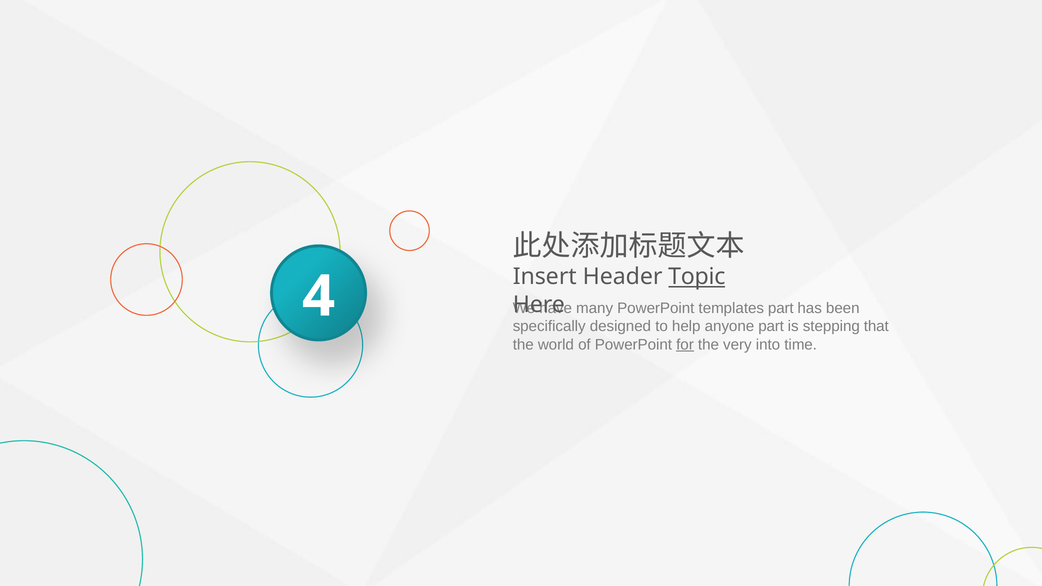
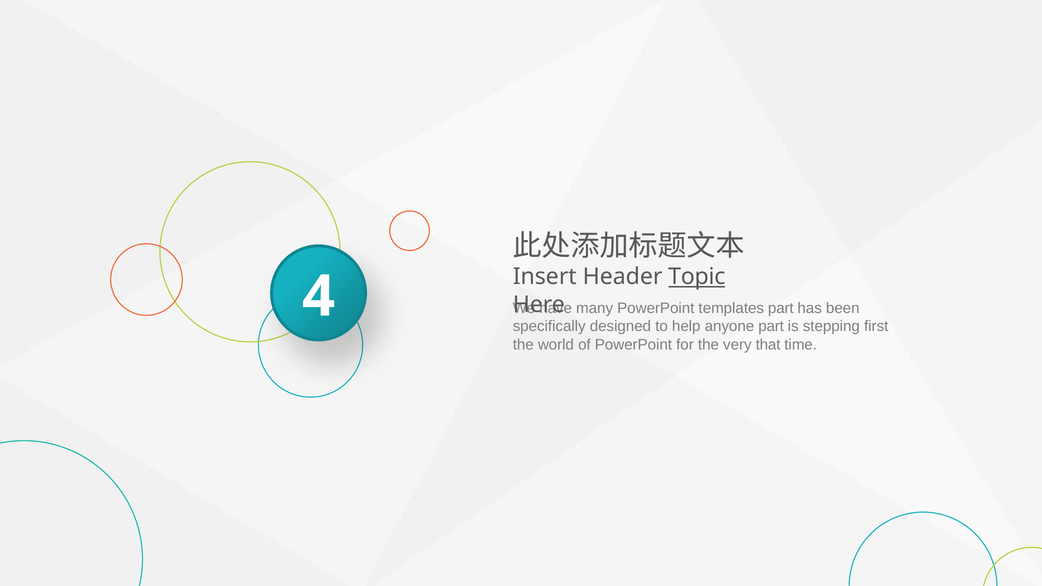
that: that -> first (876, 326)
for underline: present -> none (685, 345)
into: into -> that (768, 345)
